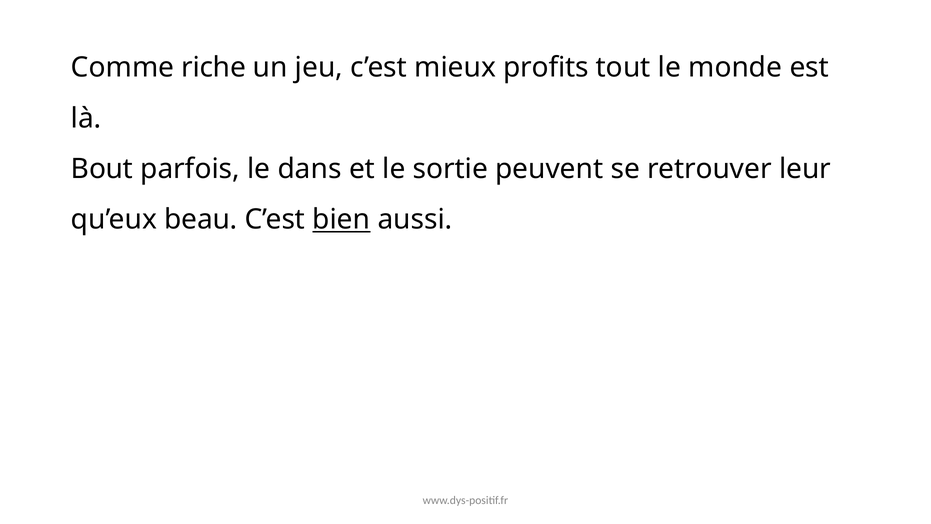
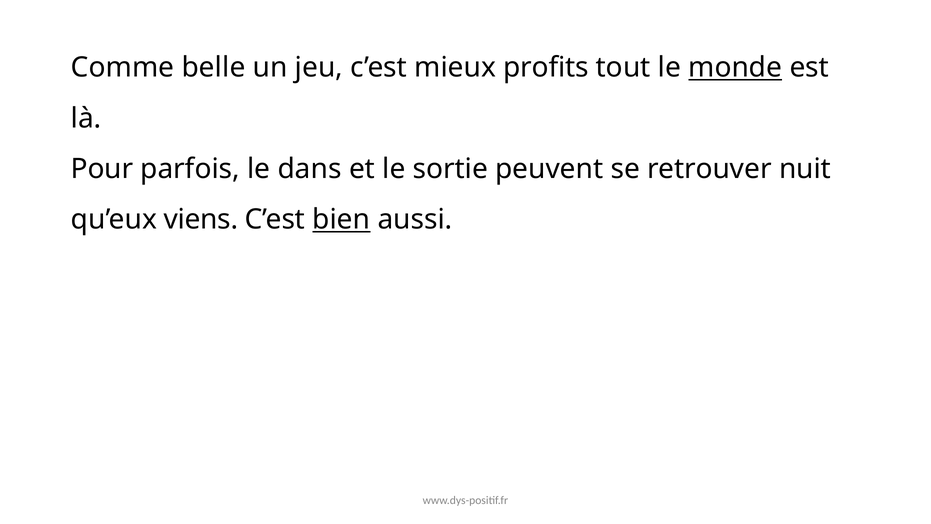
riche: riche -> belle (213, 68)
monde underline: none -> present (735, 68)
Bout: Bout -> Pour (102, 169)
leur: leur -> nuit (805, 169)
beau: beau -> viens (201, 219)
